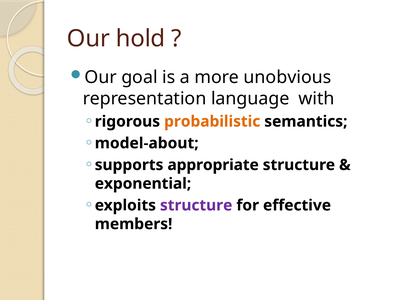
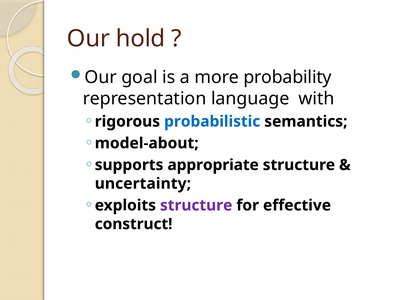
unobvious: unobvious -> probability (288, 77)
probabilistic colour: orange -> blue (212, 121)
exponential: exponential -> uncertainty (143, 184)
members: members -> construct (134, 224)
